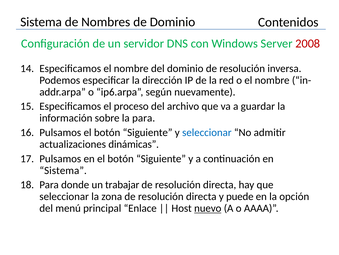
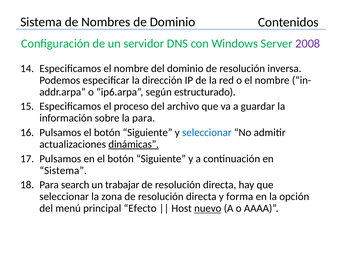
2008 colour: red -> purple (308, 43)
nuevamente: nuevamente -> estructurado (205, 92)
dinámicas underline: none -> present (134, 144)
donde: donde -> search (75, 184)
puede: puede -> forma (240, 196)
Enlace: Enlace -> Efecto (140, 208)
